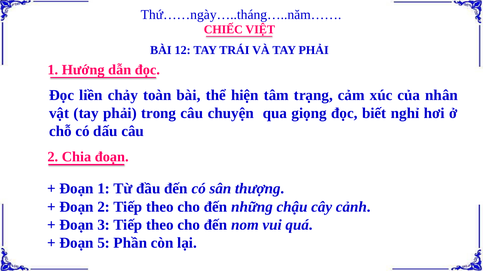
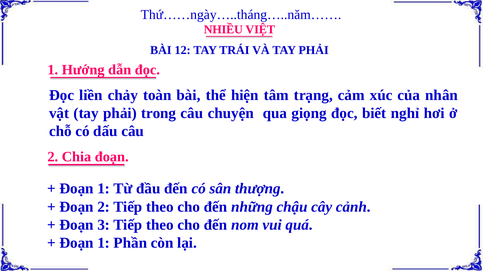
CHIẾC: CHIẾC -> NHIỀU (223, 30)
5: 5 -> 1 (104, 243)
